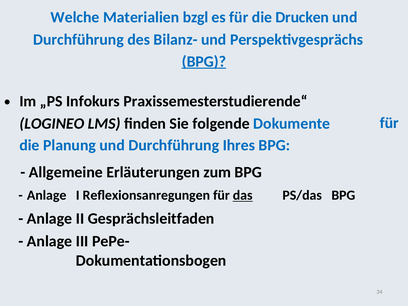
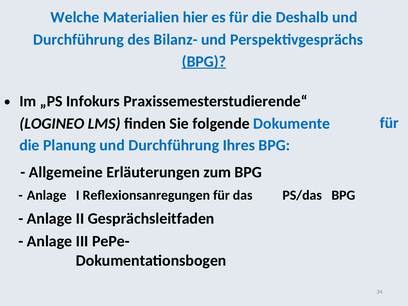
bzgl: bzgl -> hier (196, 17)
Drucken: Drucken -> Deshalb (302, 17)
das underline: present -> none (243, 195)
